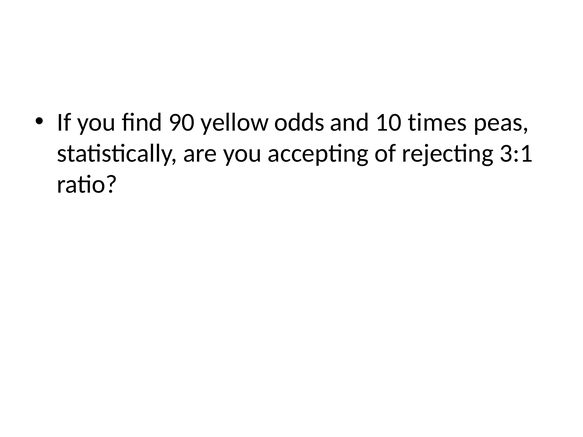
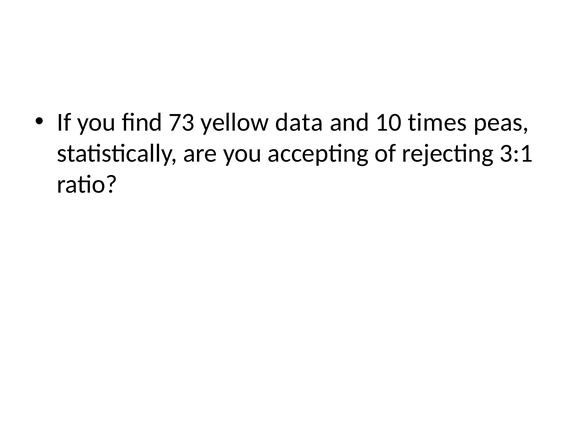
90: 90 -> 73 (182, 122)
odds: odds -> data (299, 122)
